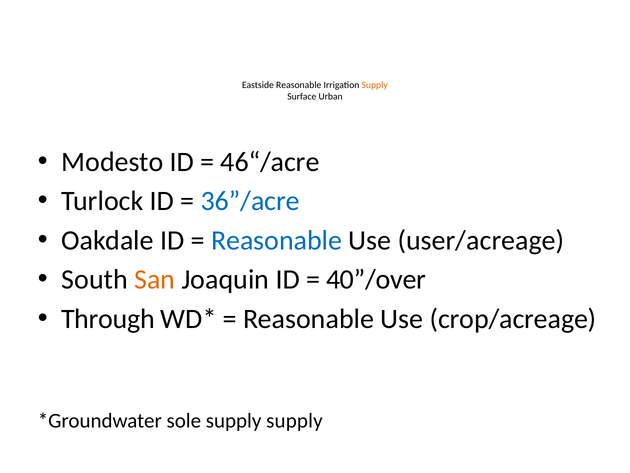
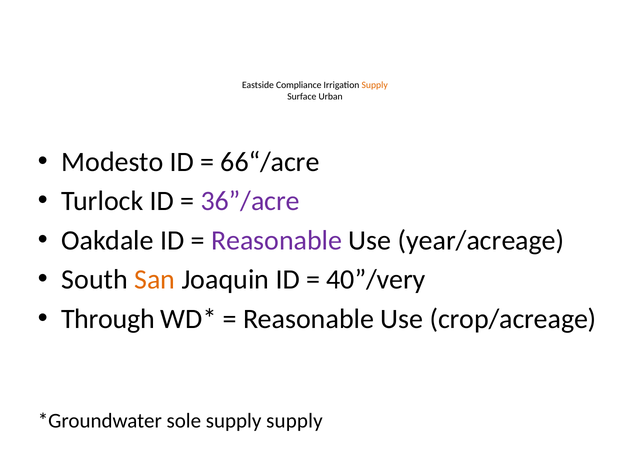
Eastside Reasonable: Reasonable -> Compliance (299, 85)
46“/acre: 46“/acre -> 66“/acre (270, 162)
36”/acre colour: blue -> purple (250, 201)
Reasonable colour: blue -> purple (277, 240)
user/acreage: user/acreage -> year/acreage (481, 240)
40”/over: 40”/over -> 40”/very (376, 279)
